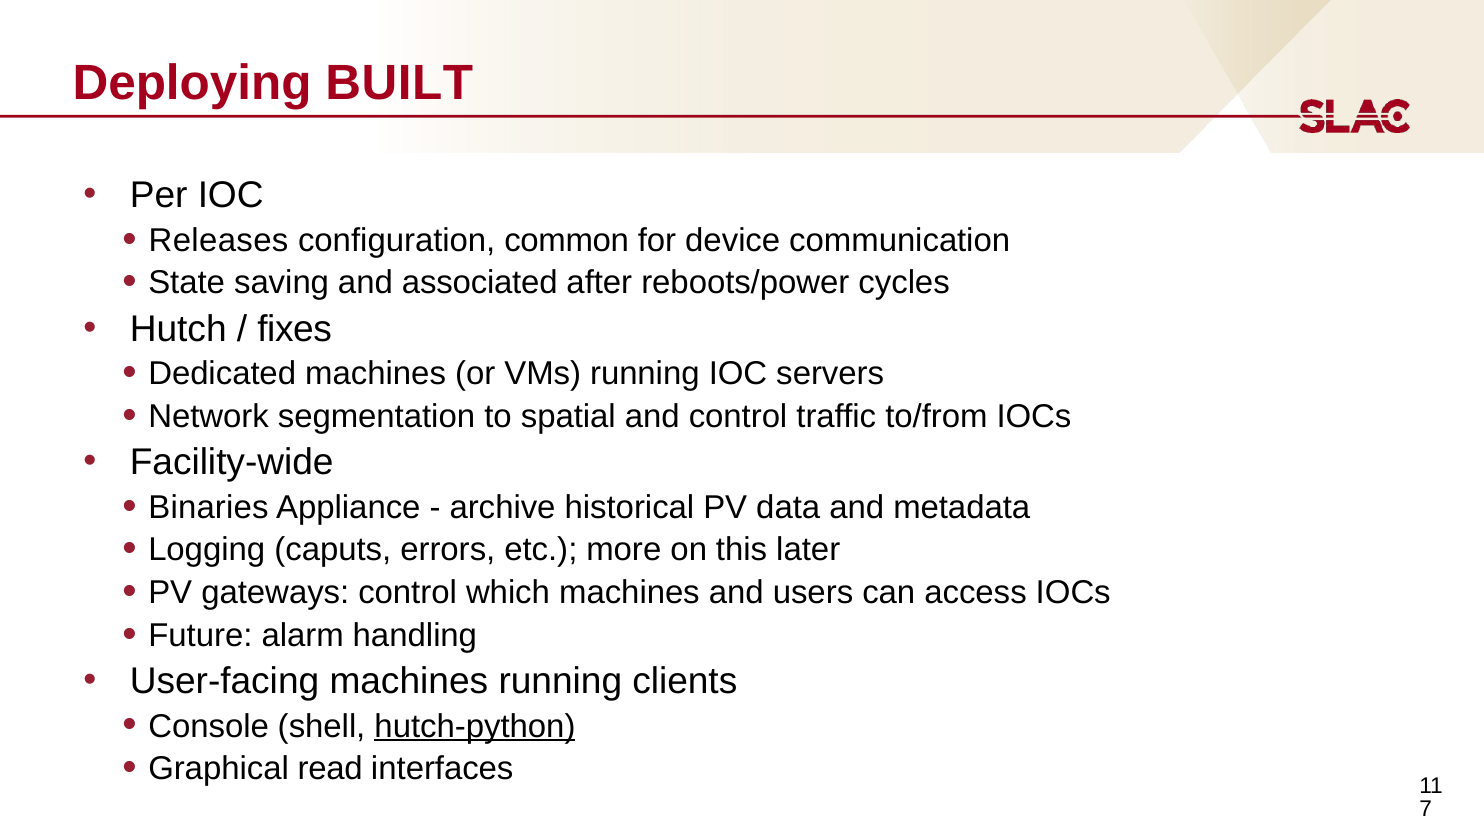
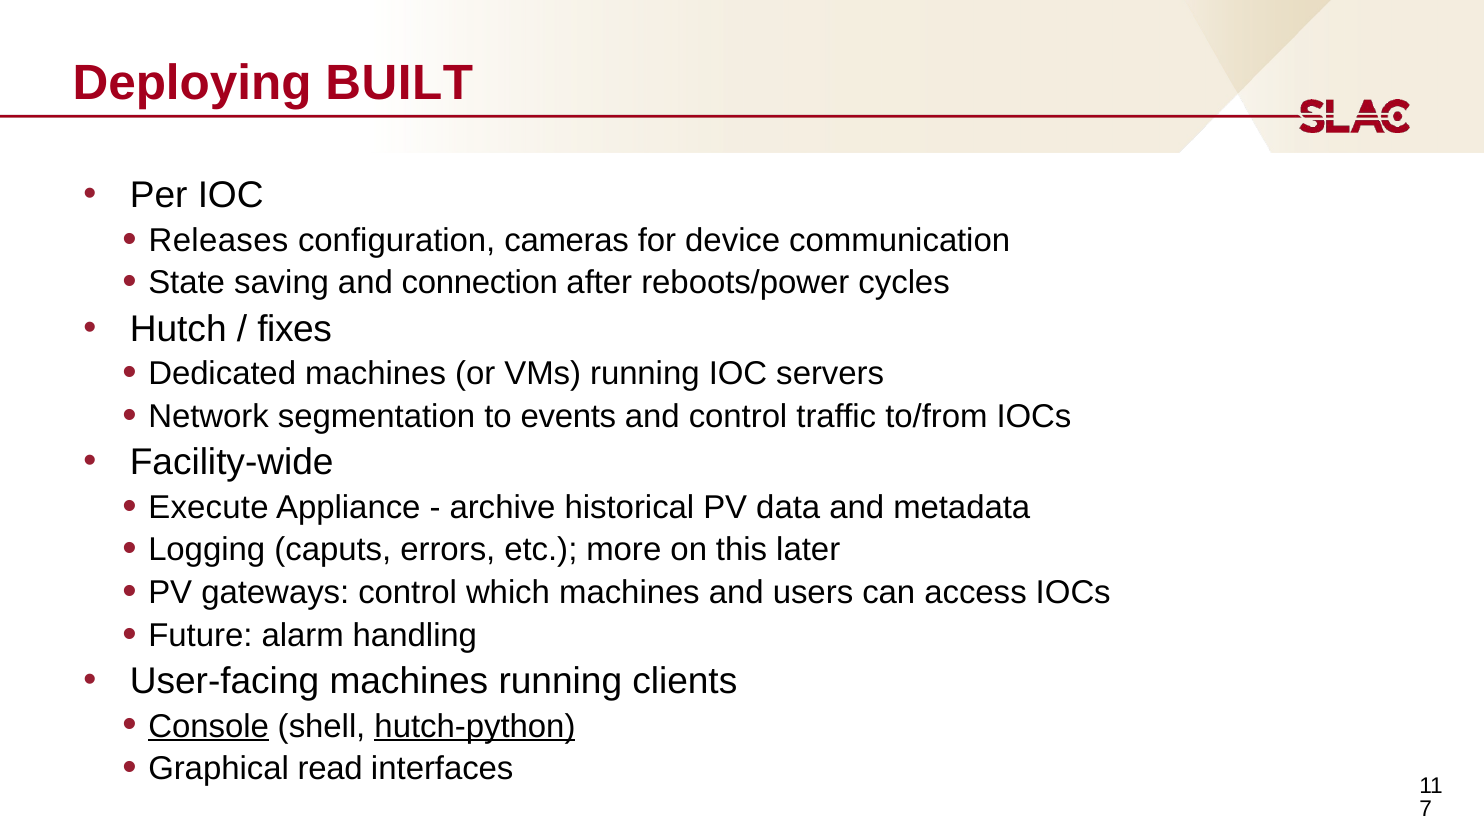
common: common -> cameras (567, 240)
associated: associated -> connection (480, 283)
spatial: spatial -> events (568, 416)
Binaries: Binaries -> Execute (208, 507)
Console underline: none -> present (209, 726)
